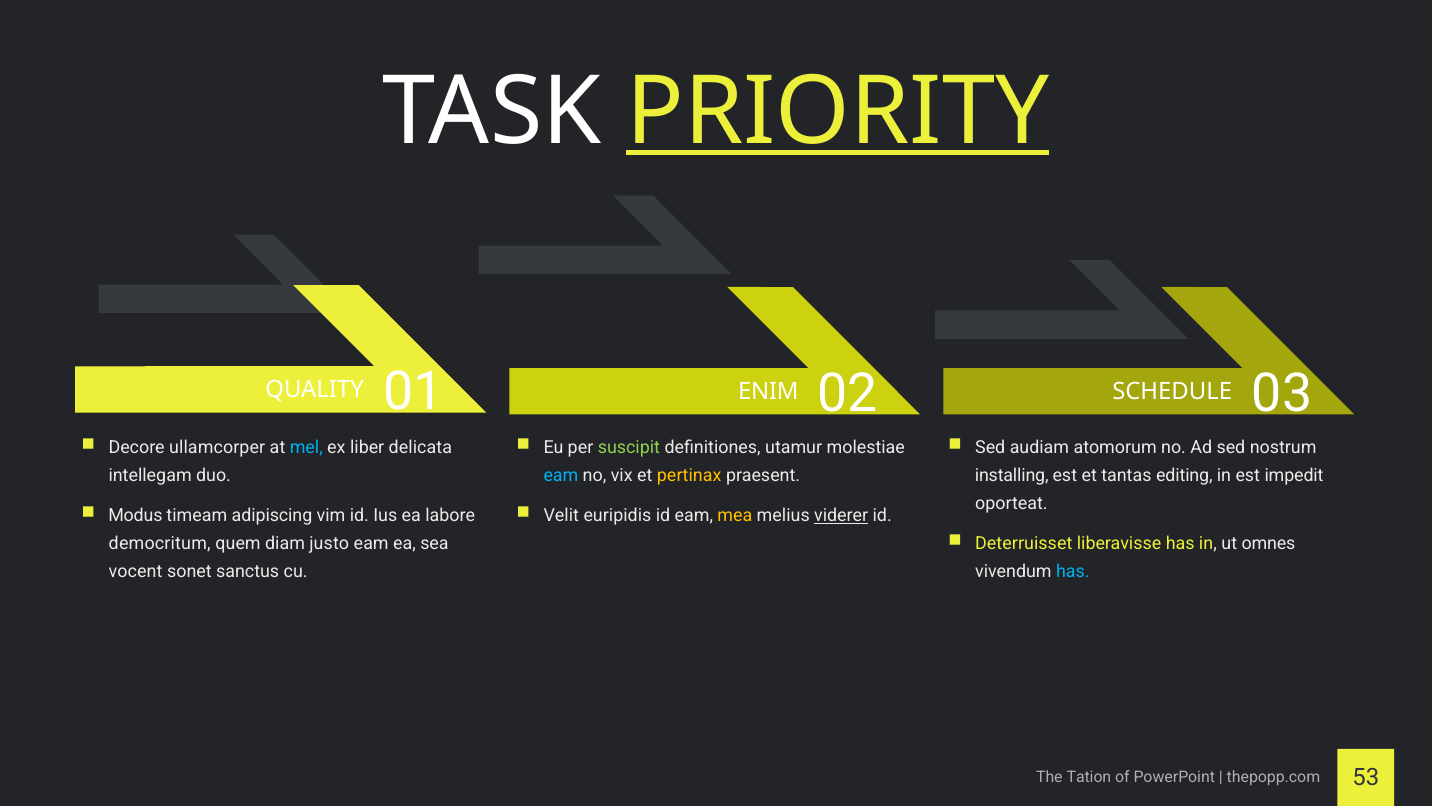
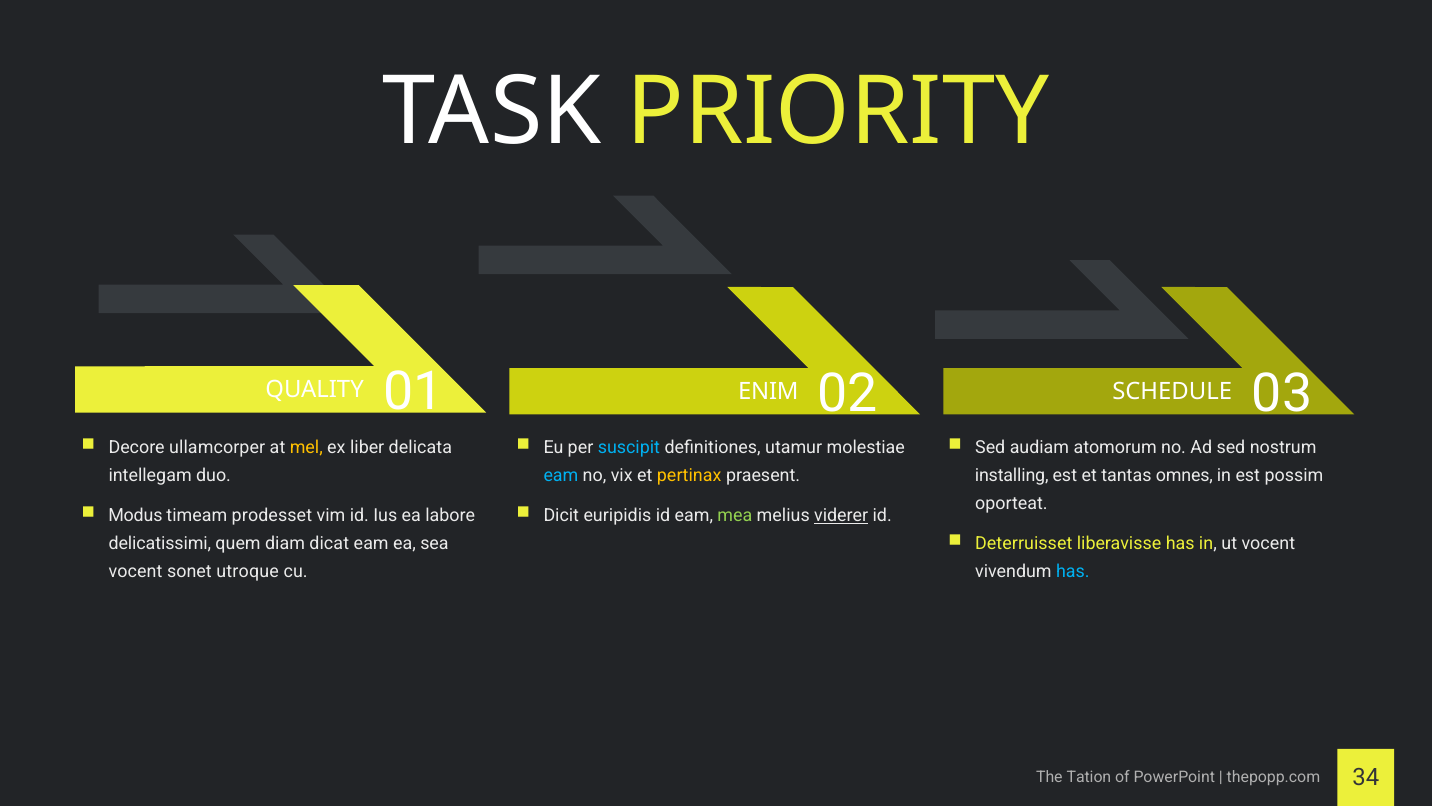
PRIORITY underline: present -> none (838, 111)
mel colour: light blue -> yellow (306, 448)
suscipit colour: light green -> light blue (629, 448)
editing: editing -> omnes (1184, 476)
impedit: impedit -> possim (1294, 476)
adipiscing: adipiscing -> prodesset (272, 515)
Velit: Velit -> Dicit (561, 515)
mea colour: yellow -> light green (735, 515)
ut omnes: omnes -> vocent (1268, 543)
democritum: democritum -> delicatissimi (160, 543)
justo: justo -> dicat (329, 543)
sanctus: sanctus -> utroque (248, 571)
53: 53 -> 34 (1366, 777)
